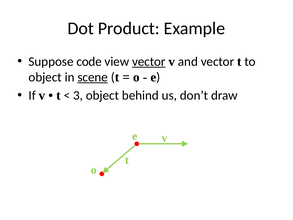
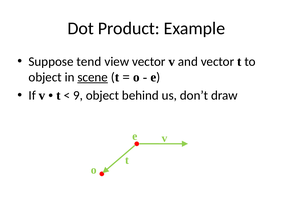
code: code -> tend (89, 61)
vector underline: present -> none (149, 61)
3: 3 -> 9 (78, 95)
